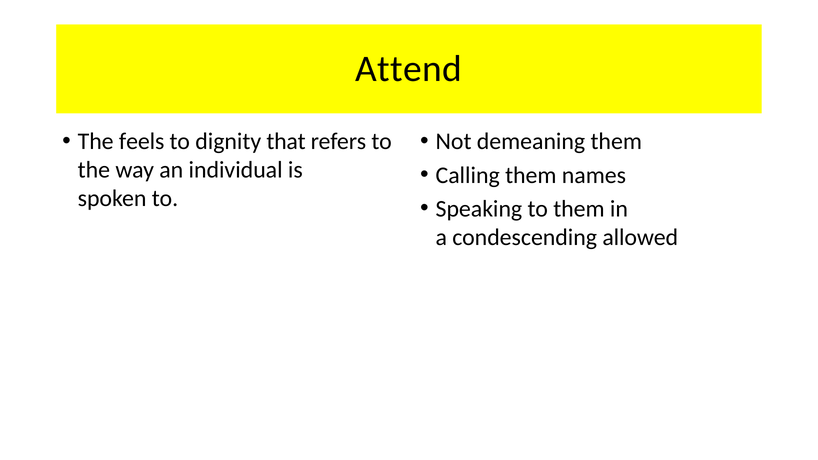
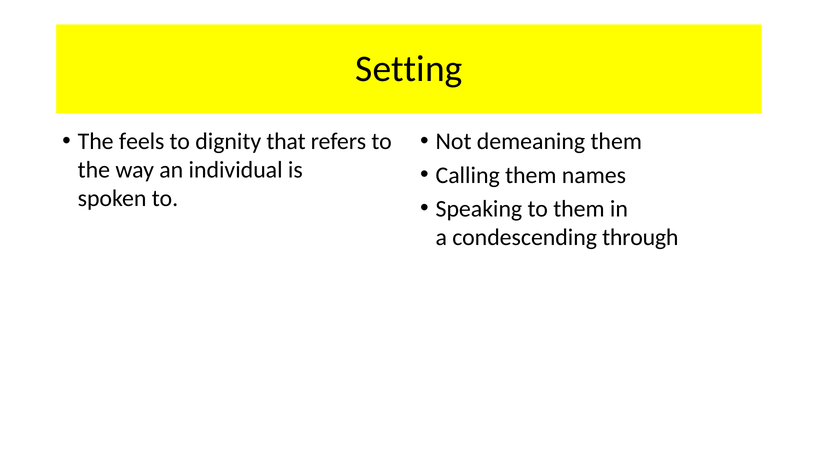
Attend: Attend -> Setting (409, 69)
allowed: allowed -> through (640, 237)
